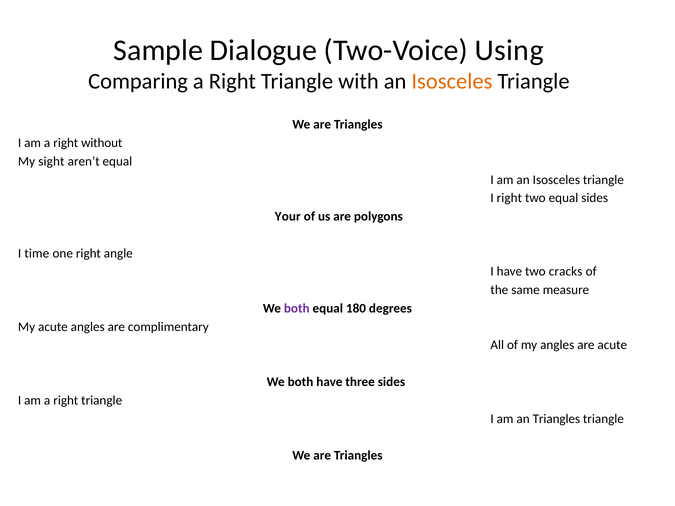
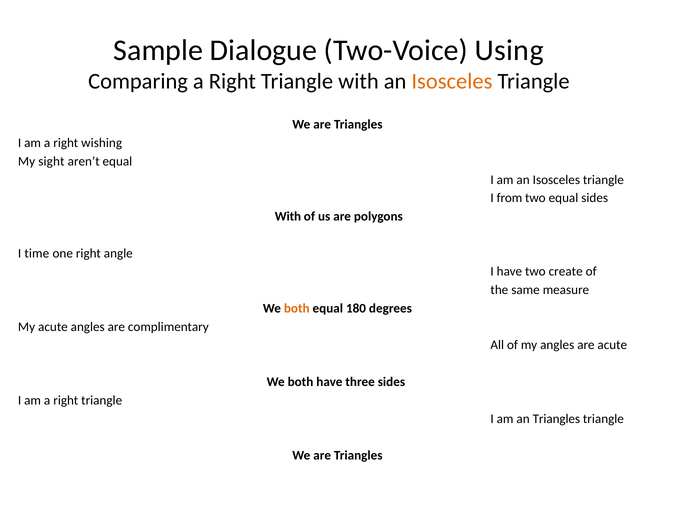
without: without -> wishing (102, 143)
I right: right -> from (509, 198)
Your: Your -> With (288, 217)
cracks: cracks -> create (566, 272)
both colour: purple -> orange (297, 309)
